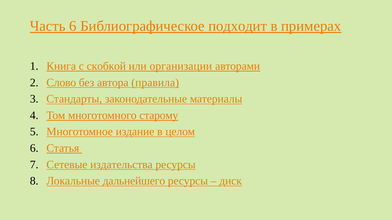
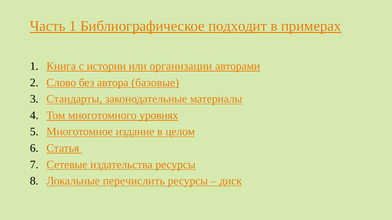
Часть 6: 6 -> 1 (73, 26)
скобкой: скобкой -> истории (106, 66)
правила: правила -> базовые (155, 83)
старому: старому -> уровнях (159, 116)
дальнейшего: дальнейшего -> перечислить (134, 181)
